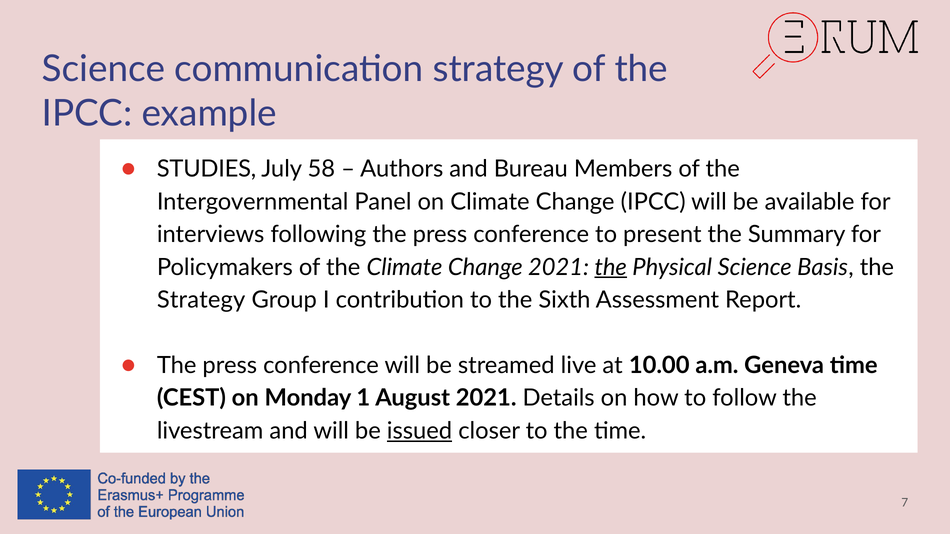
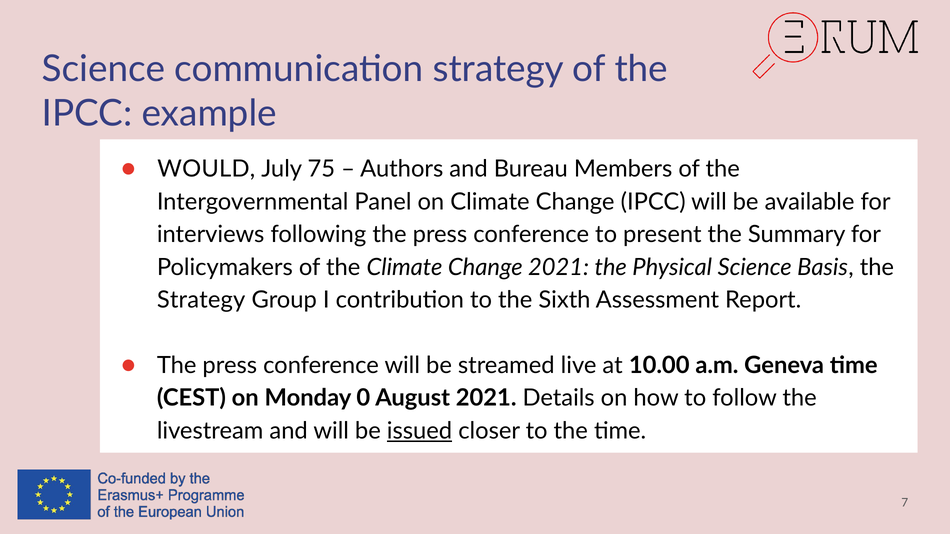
STUDIES: STUDIES -> WOULD (206, 169)
58: 58 -> 75 (321, 169)
the underline: present -> none (611, 267)
1: 1 -> 0 (363, 398)
